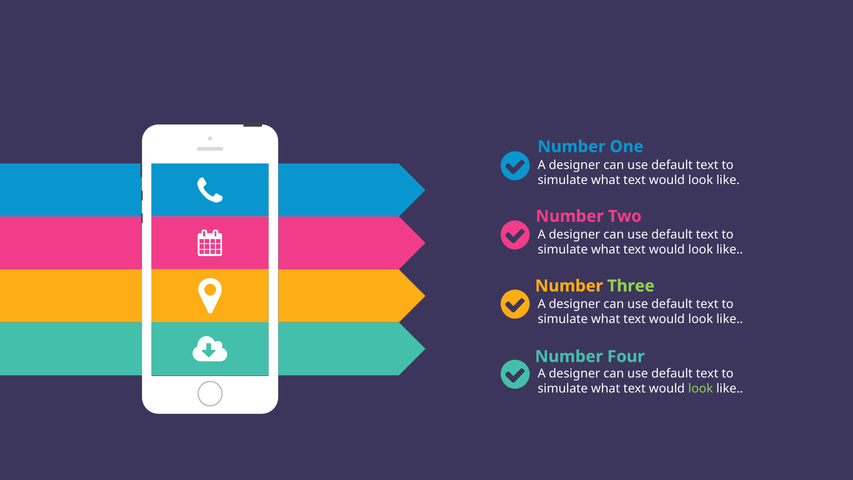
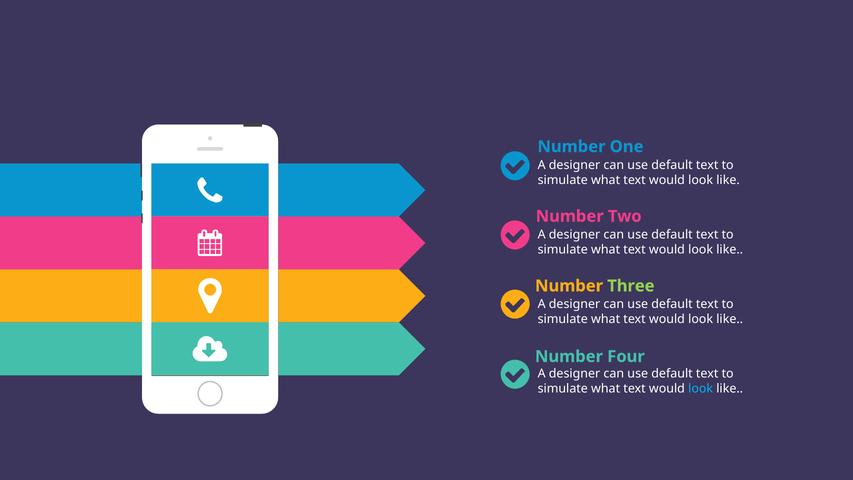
look colour: light green -> light blue (701, 389)
